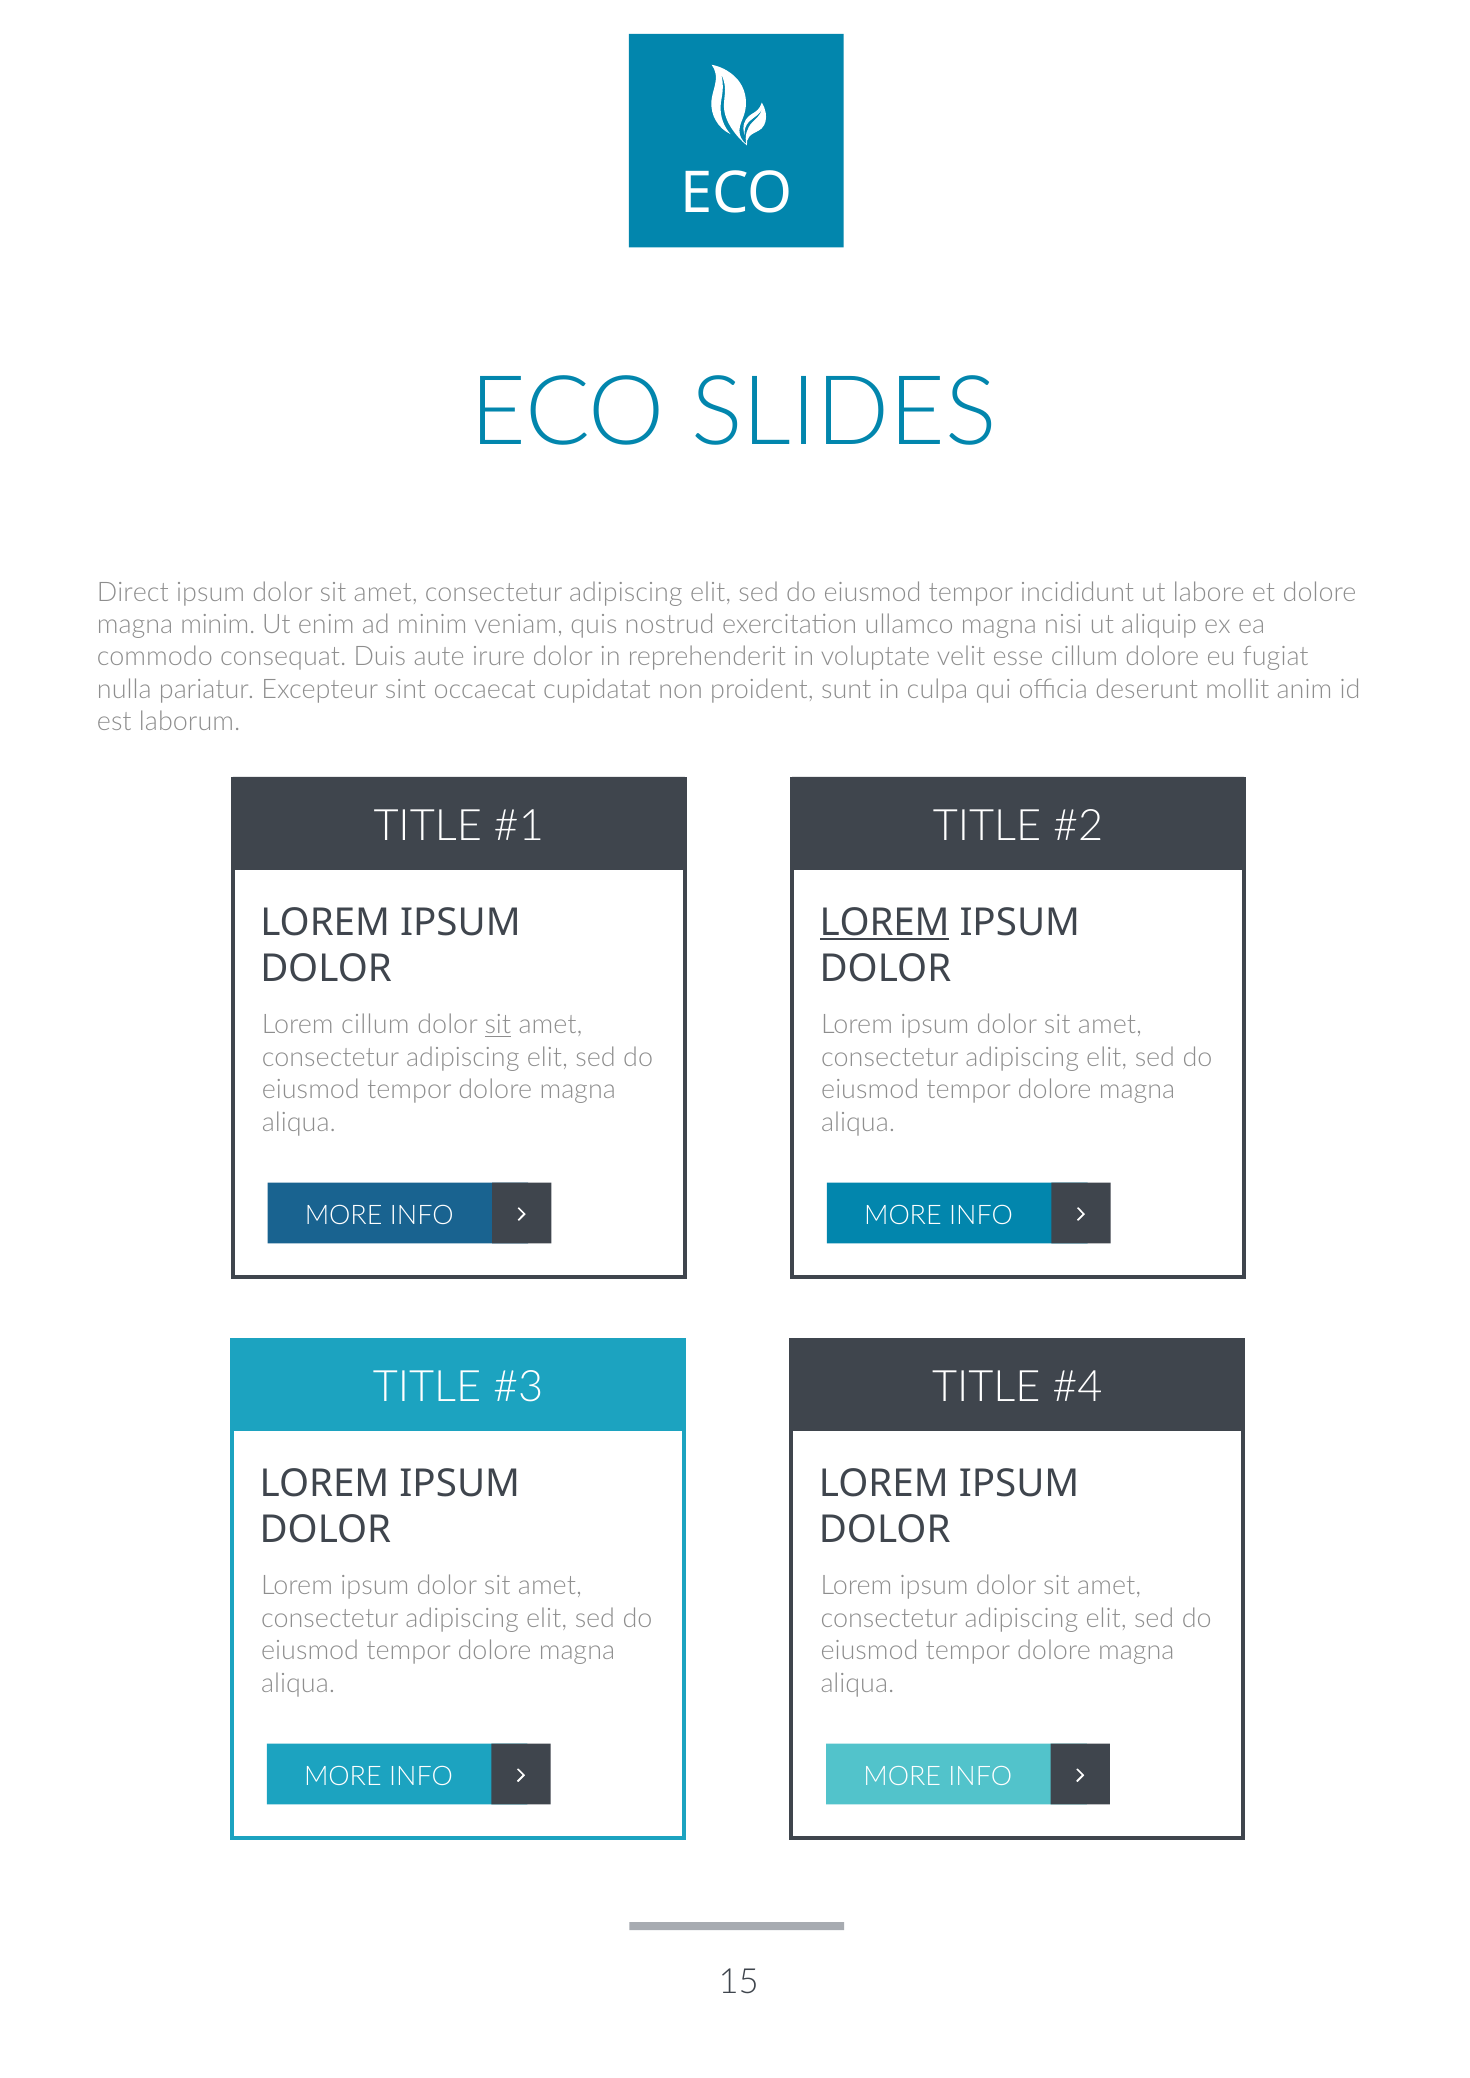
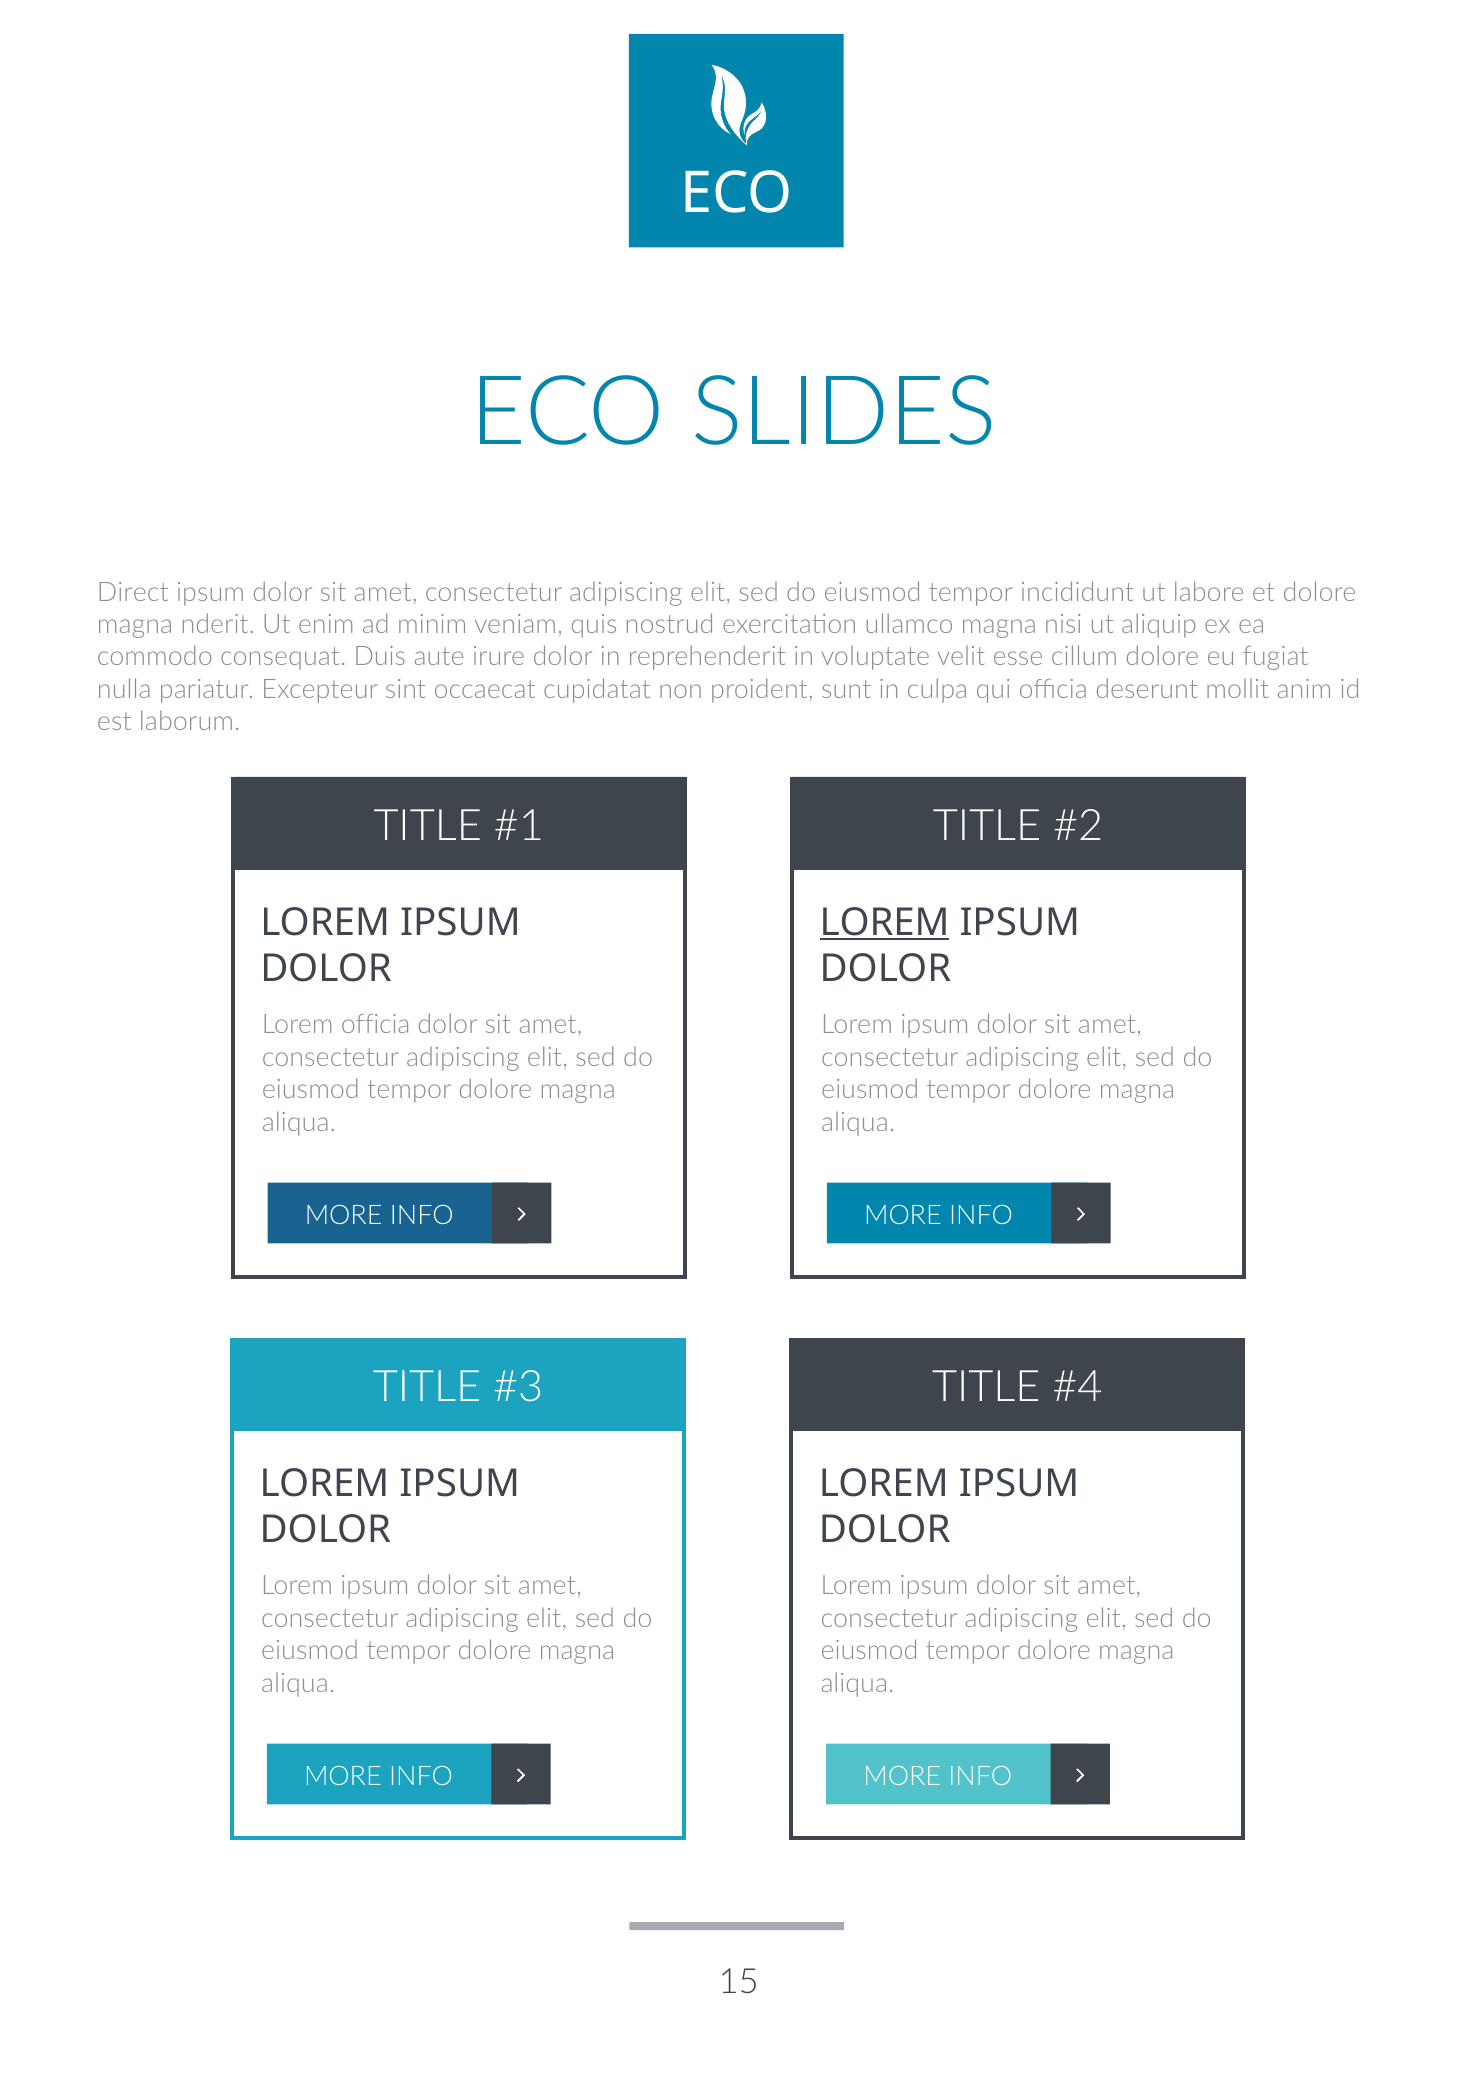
magna minim: minim -> nderit (218, 624)
Lorem cillum: cillum -> officia (376, 1025)
sit underline: present -> none (498, 1025)
